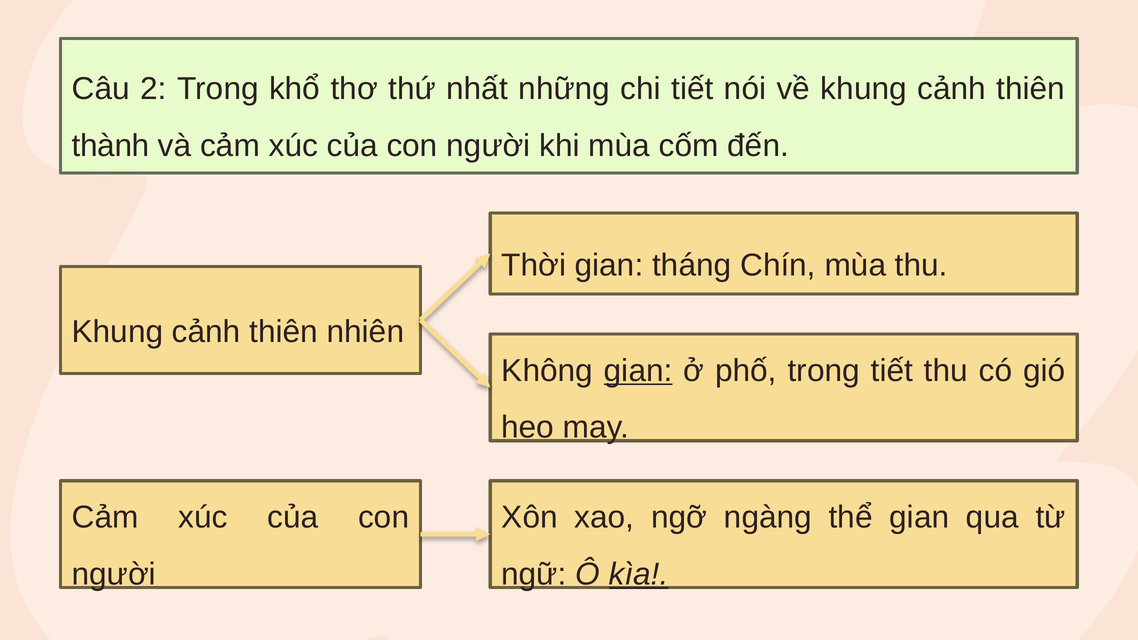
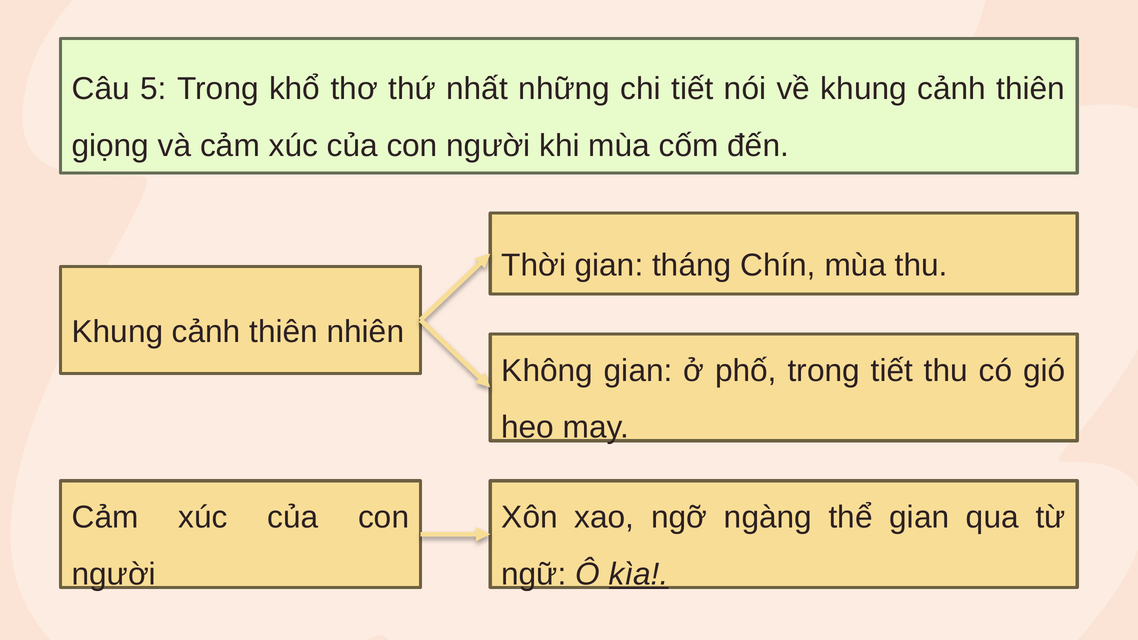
2: 2 -> 5 (153, 89)
thành: thành -> giọng (110, 146)
gian underline: present -> none (638, 371)
